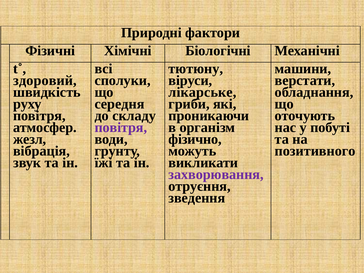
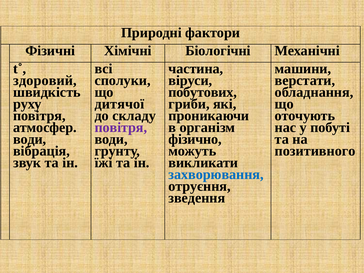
тютюну: тютюну -> частина (196, 69)
лікарське: лікарське -> побутових (203, 92)
середня: середня -> дитячої (120, 104)
жезл: жезл -> води (30, 139)
захворювання colour: purple -> blue (216, 175)
